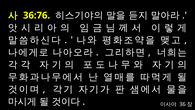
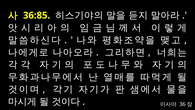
36:76: 36:76 -> 36:85 (37, 15)
